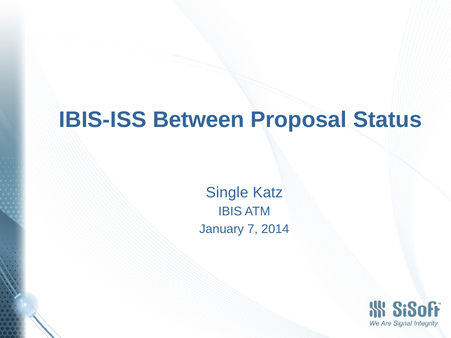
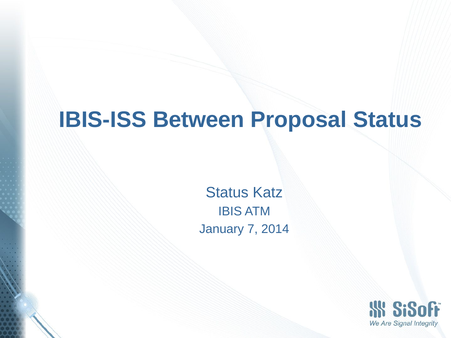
Single: Single -> Status (227, 193)
